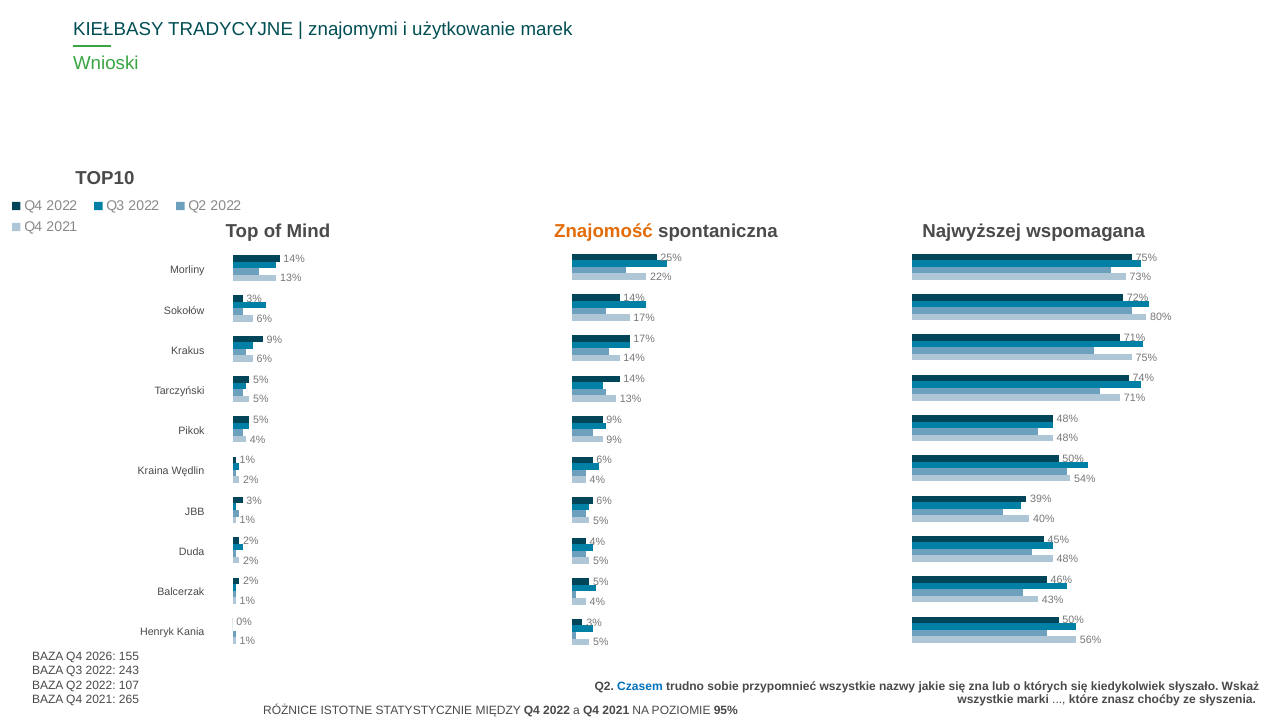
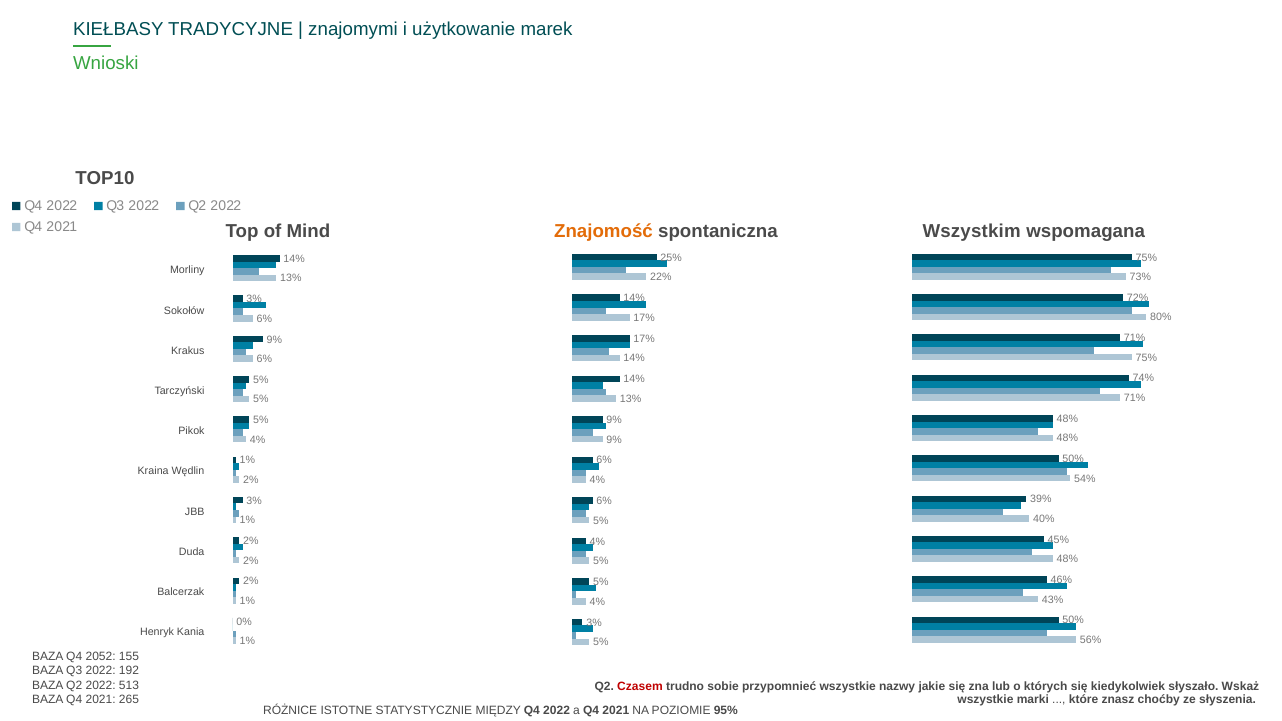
Najwyższej: Najwyższej -> Wszystkim (972, 232)
2026: 2026 -> 2052 (101, 656)
243: 243 -> 192 (129, 671)
107: 107 -> 513 (129, 685)
Czasem colour: blue -> red (640, 687)
